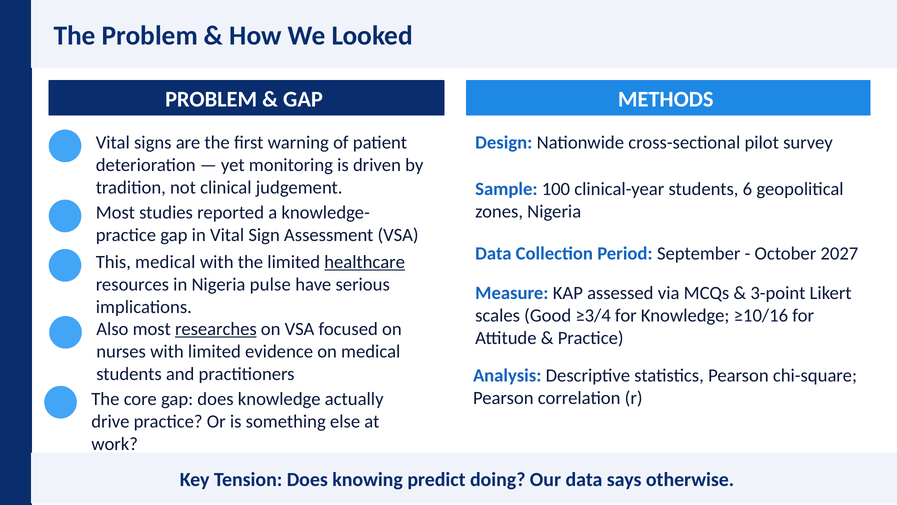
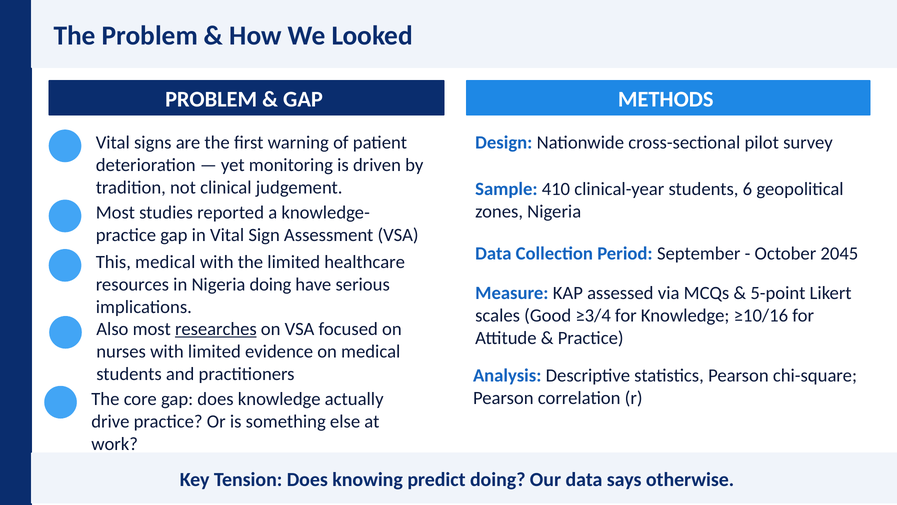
100: 100 -> 410 (556, 189)
2027: 2027 -> 2045 (839, 253)
healthcare underline: present -> none (365, 262)
Nigeria pulse: pulse -> doing (270, 284)
3-point: 3-point -> 5-point (778, 293)
